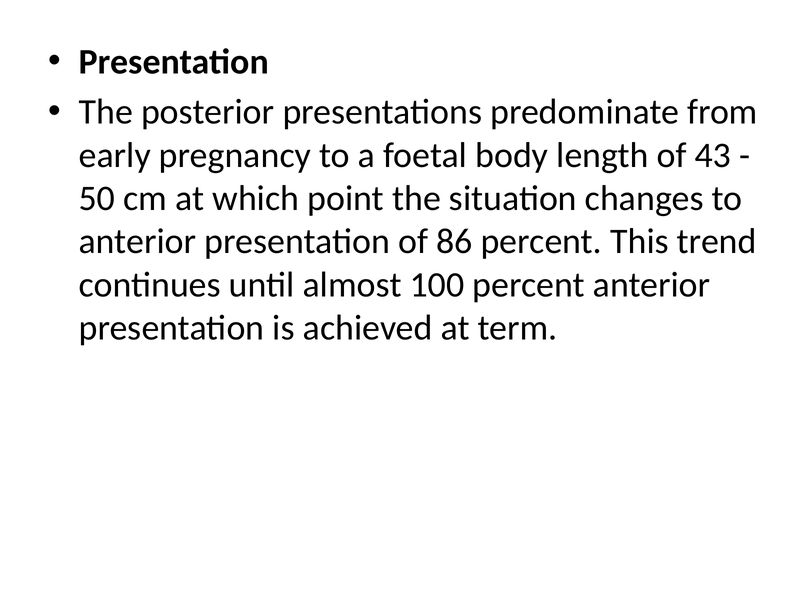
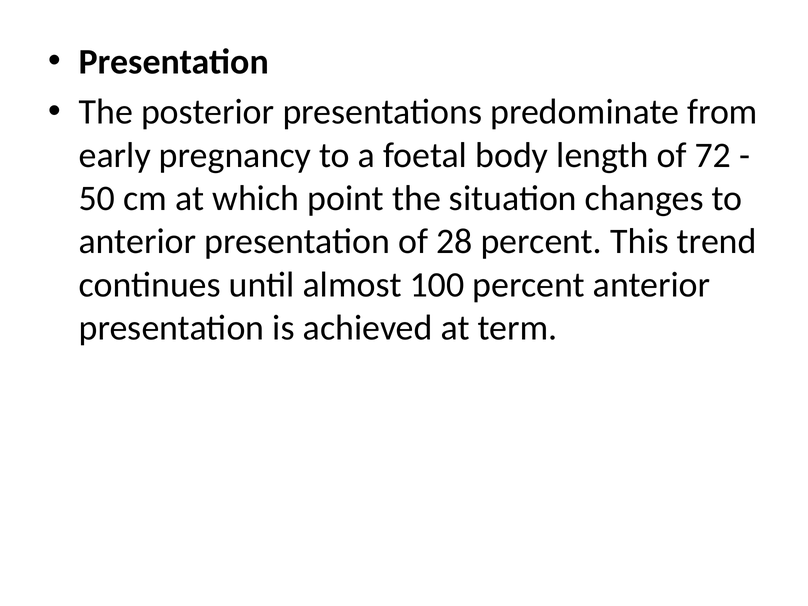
43: 43 -> 72 (713, 155)
86: 86 -> 28 (454, 242)
